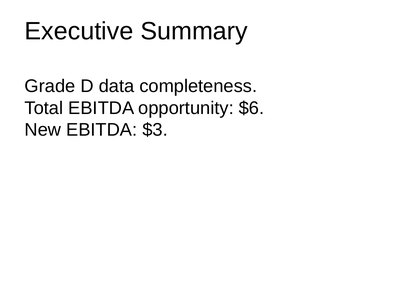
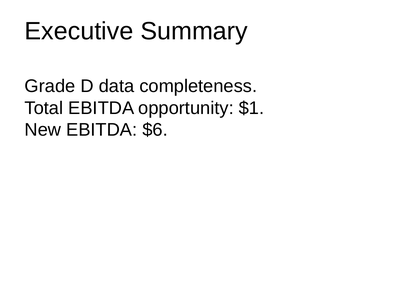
$6: $6 -> $1 (252, 108)
$3: $3 -> $6 (155, 130)
